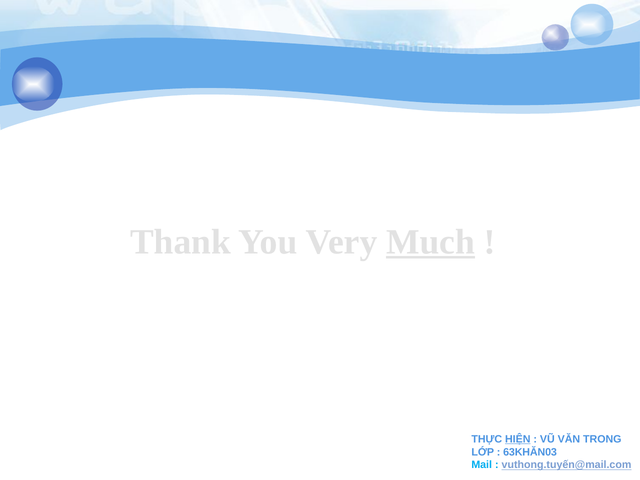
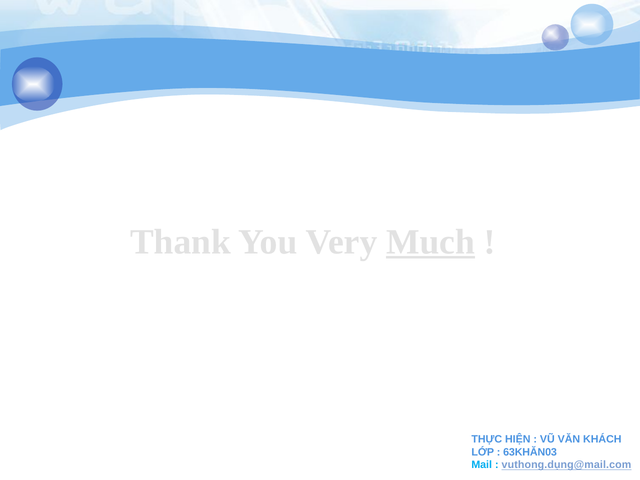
HIỆN underline: present -> none (518, 439)
TRONG: TRONG -> KHÁCH (602, 439)
vuthong.tuyến@mail.com: vuthong.tuyến@mail.com -> vuthong.dụng@mail.com (566, 465)
